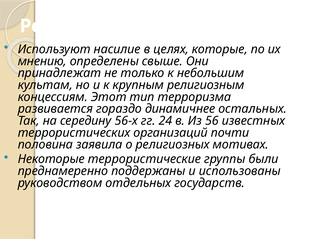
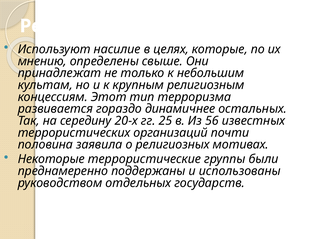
56-х: 56-х -> 20-х (126, 121)
24: 24 -> 25 (165, 121)
